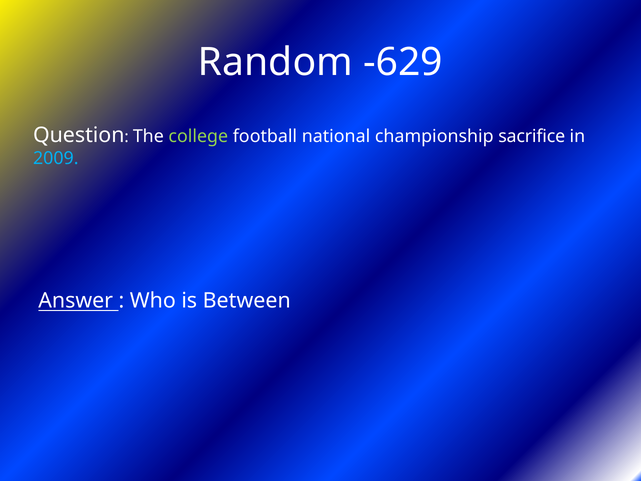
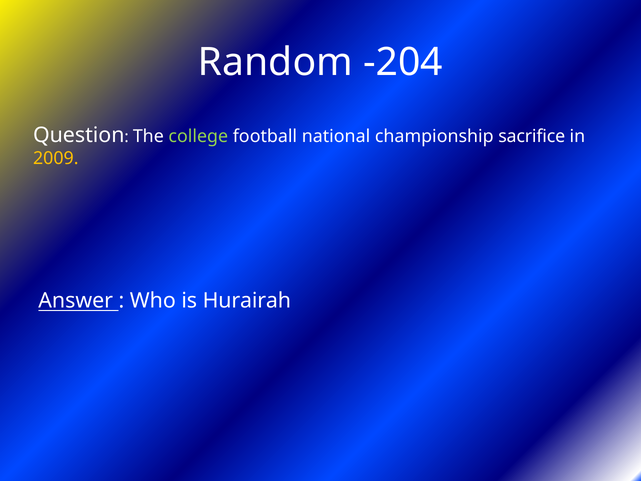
-629: -629 -> -204 (403, 62)
2009 colour: light blue -> yellow (56, 158)
Between: Between -> Hurairah (247, 301)
